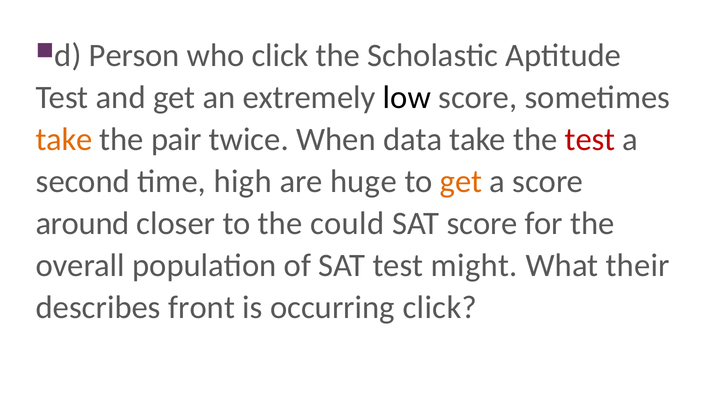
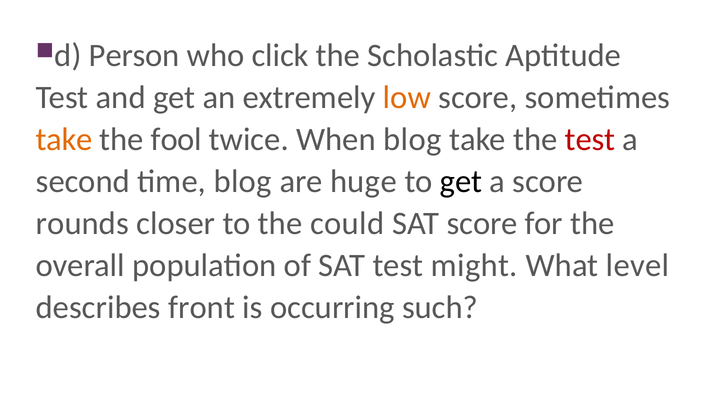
low colour: black -> orange (407, 98)
pair: pair -> fool (176, 140)
When data: data -> blog (412, 140)
time high: high -> blog (243, 182)
get colour: orange -> black (461, 182)
around: around -> rounds (82, 224)
their: their -> level (638, 266)
occurring click: click -> such (440, 308)
